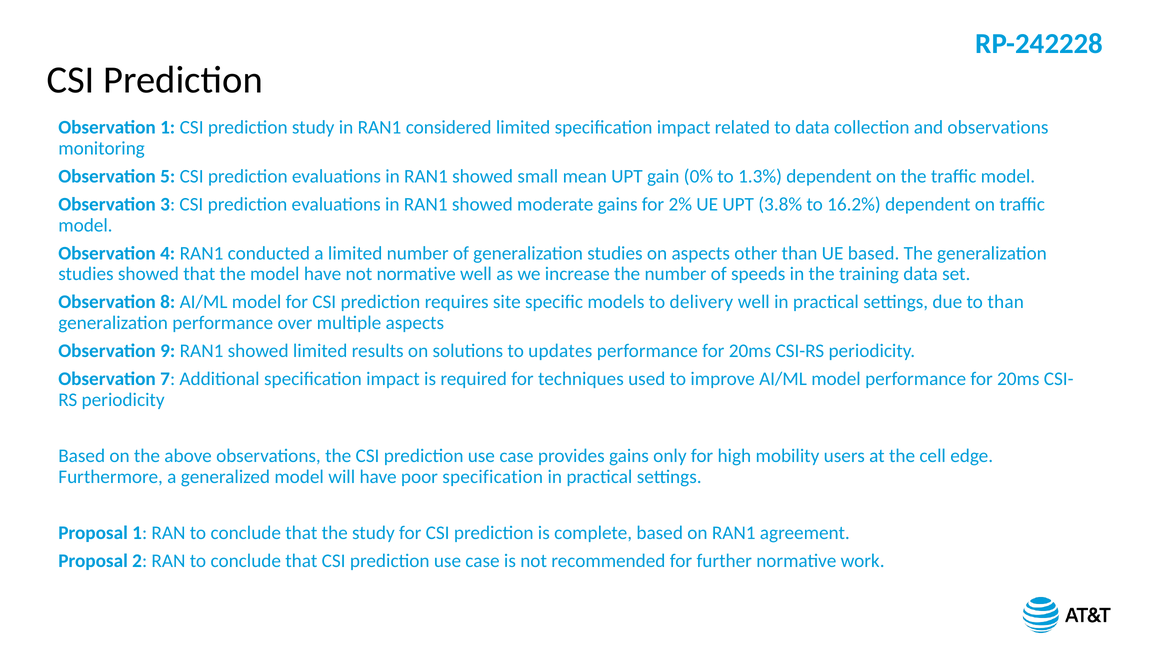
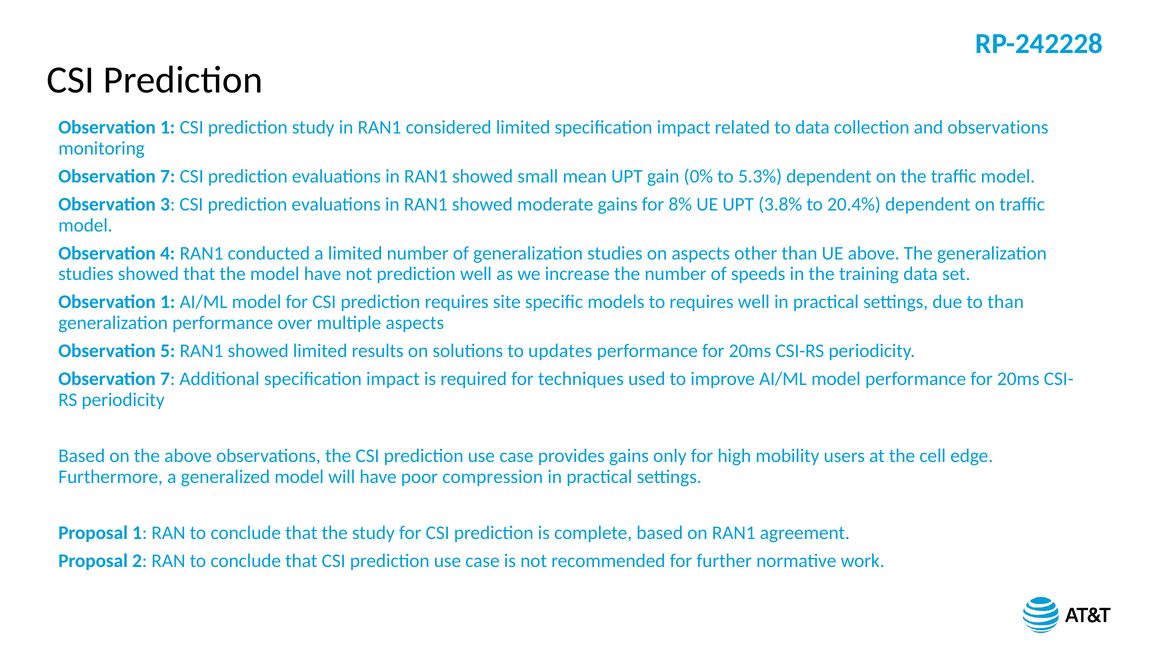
5: 5 -> 7 (168, 176)
1.3%: 1.3% -> 5.3% (760, 176)
2%: 2% -> 8% (680, 204)
16.2%: 16.2% -> 20.4% (854, 204)
UE based: based -> above (874, 253)
not normative: normative -> prediction (416, 274)
8: 8 -> 1 (168, 302)
to delivery: delivery -> requires (702, 302)
9: 9 -> 5 (168, 351)
poor specification: specification -> compression (493, 477)
